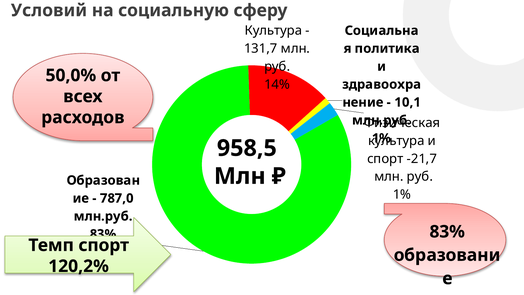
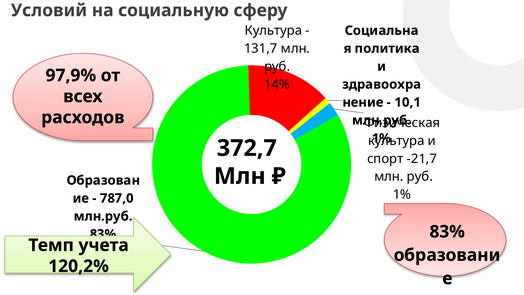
50,0%: 50,0% -> 97,9% (71, 75)
958,5: 958,5 -> 372,7 (247, 148)
Темп спорт: спорт -> учета (104, 245)
